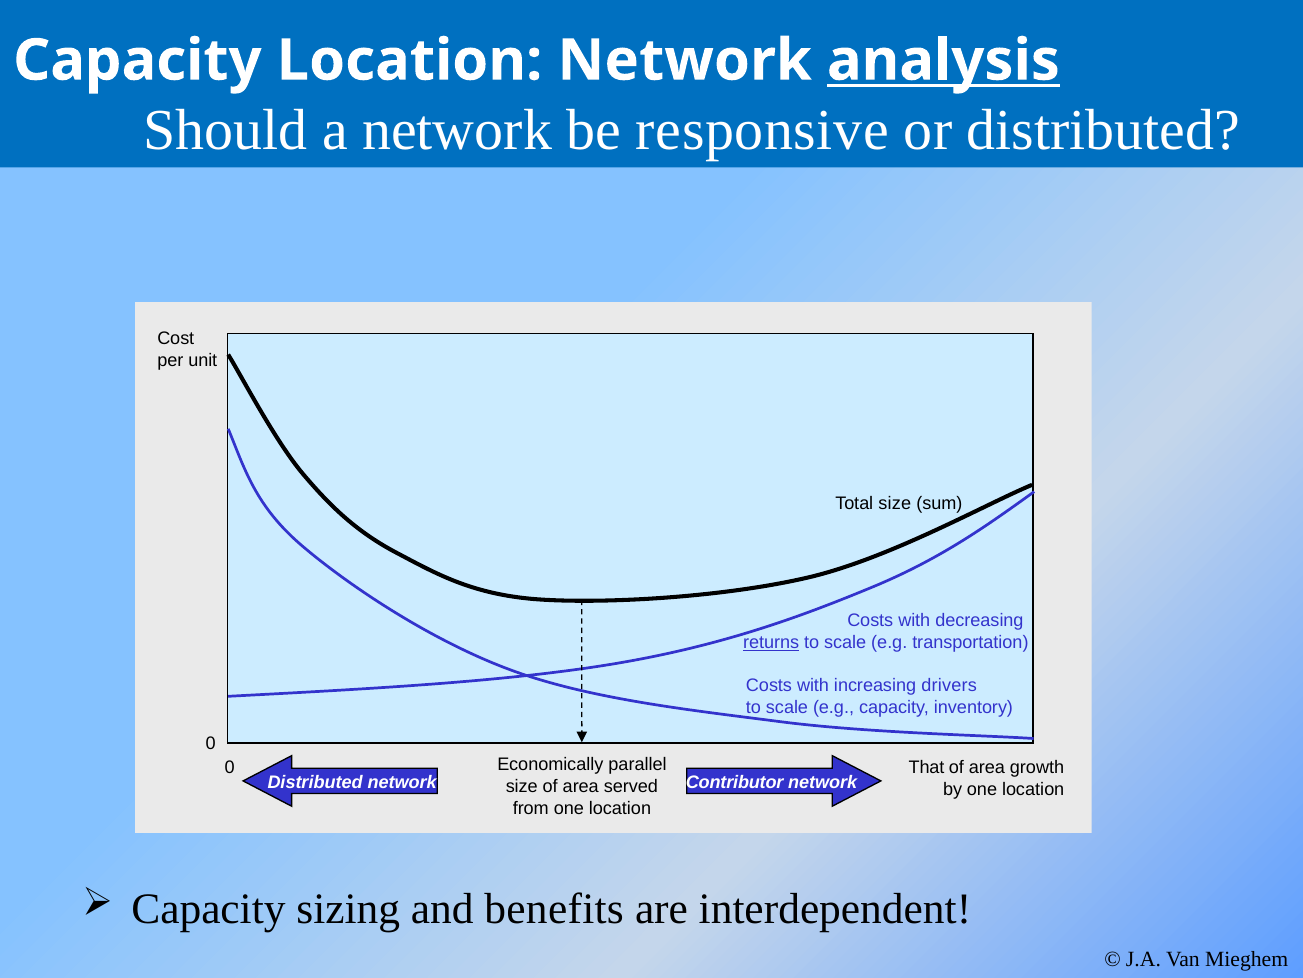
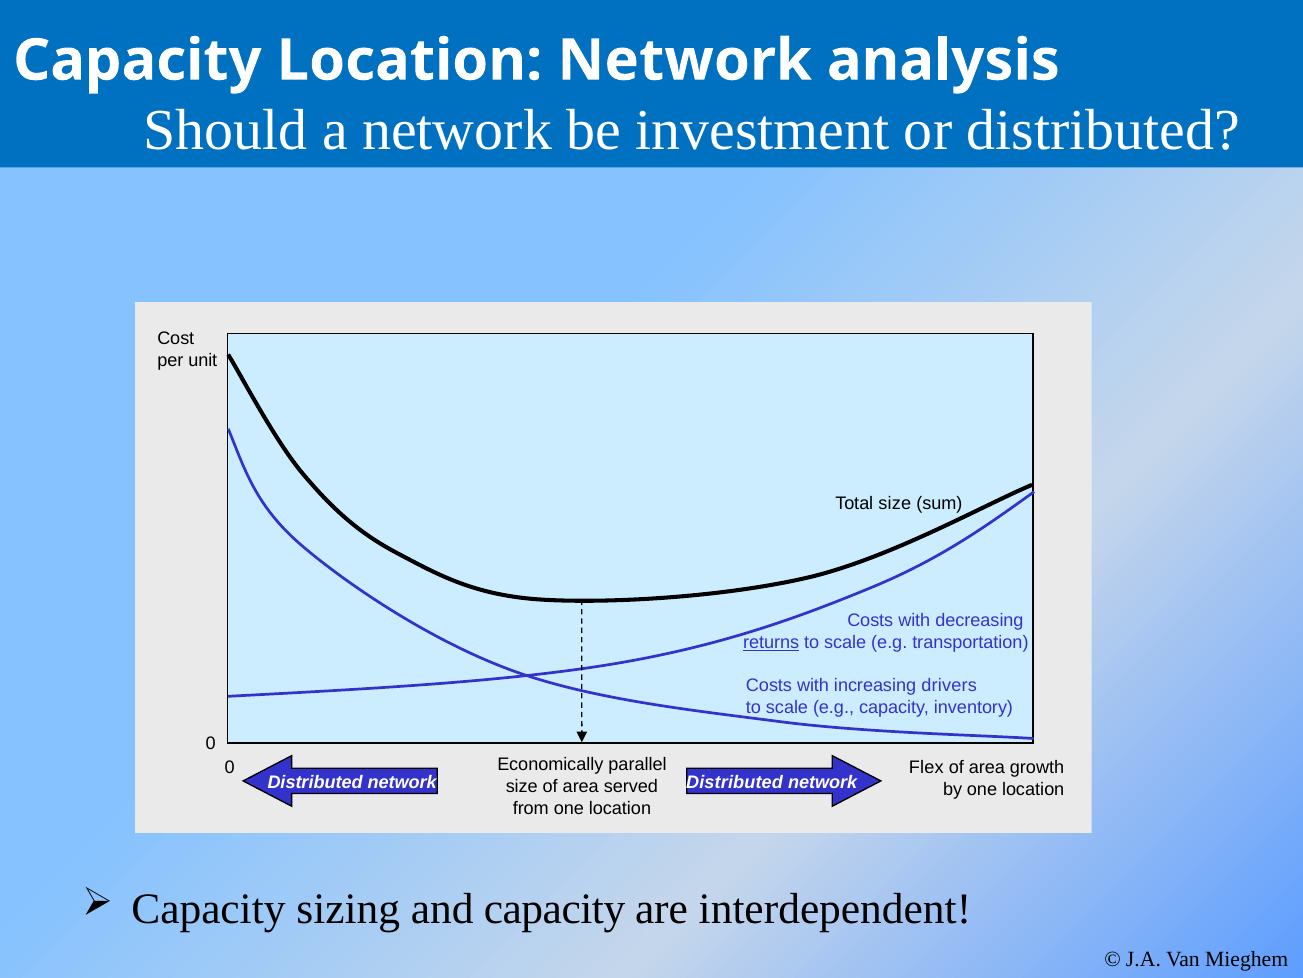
analysis underline: present -> none (943, 61)
responsive: responsive -> investment (763, 130)
That: That -> Flex (926, 767)
network Contributor: Contributor -> Distributed (735, 782)
and benefits: benefits -> capacity (555, 908)
